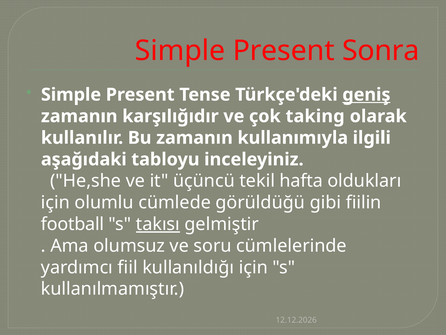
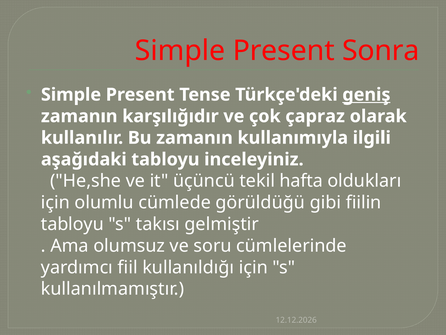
taking: taking -> çapraz (315, 116)
football: football -> tabloyu (72, 224)
takısı underline: present -> none (158, 224)
